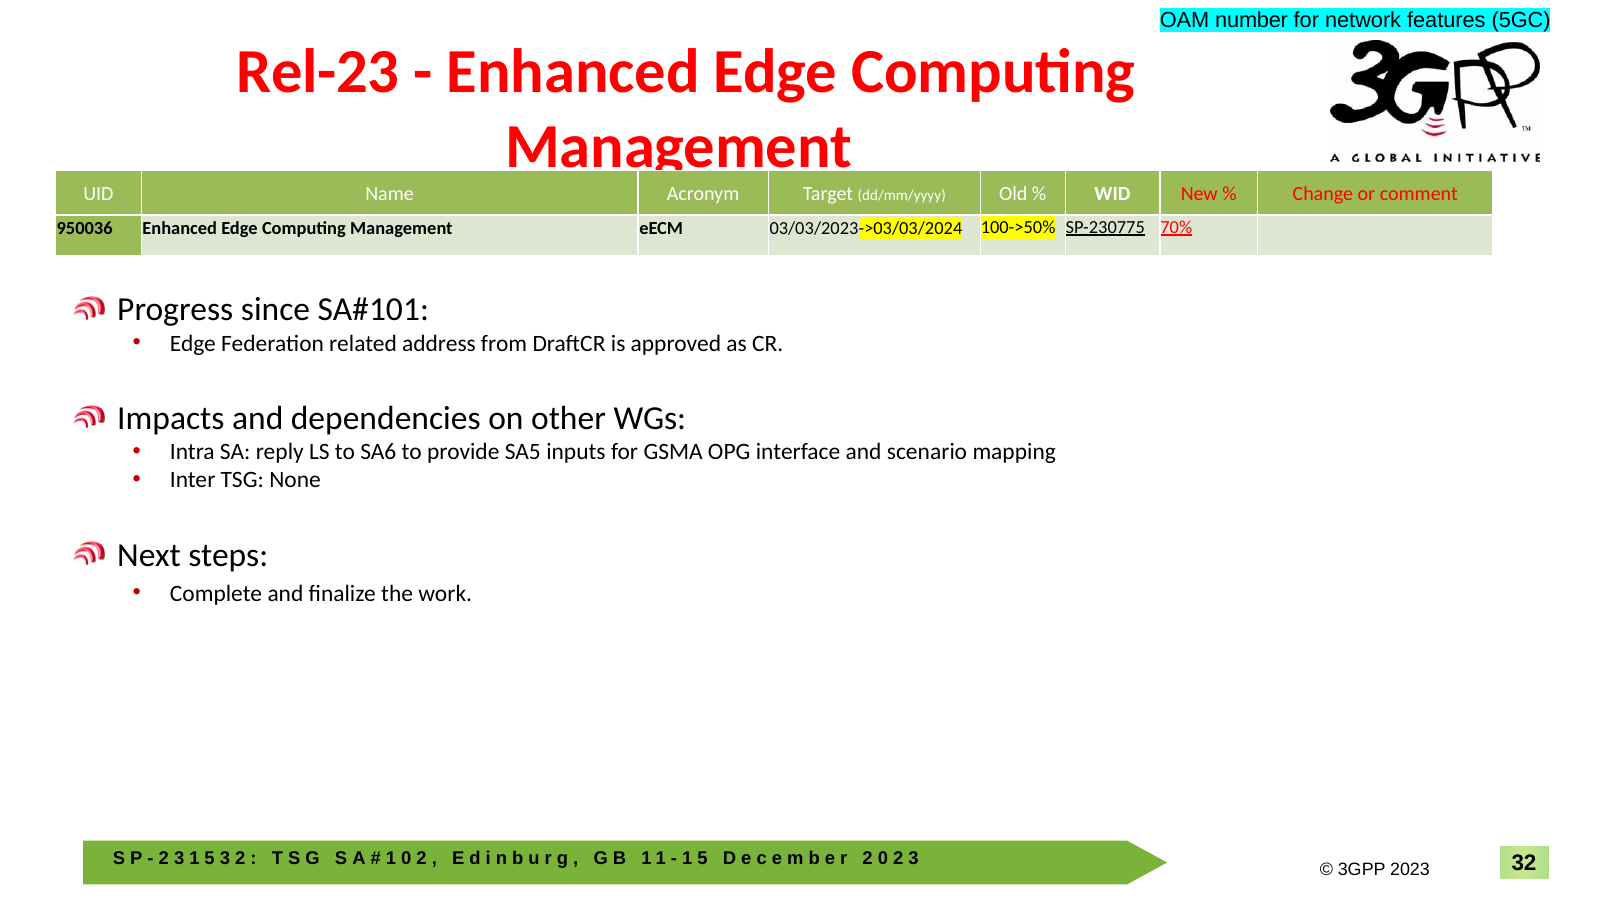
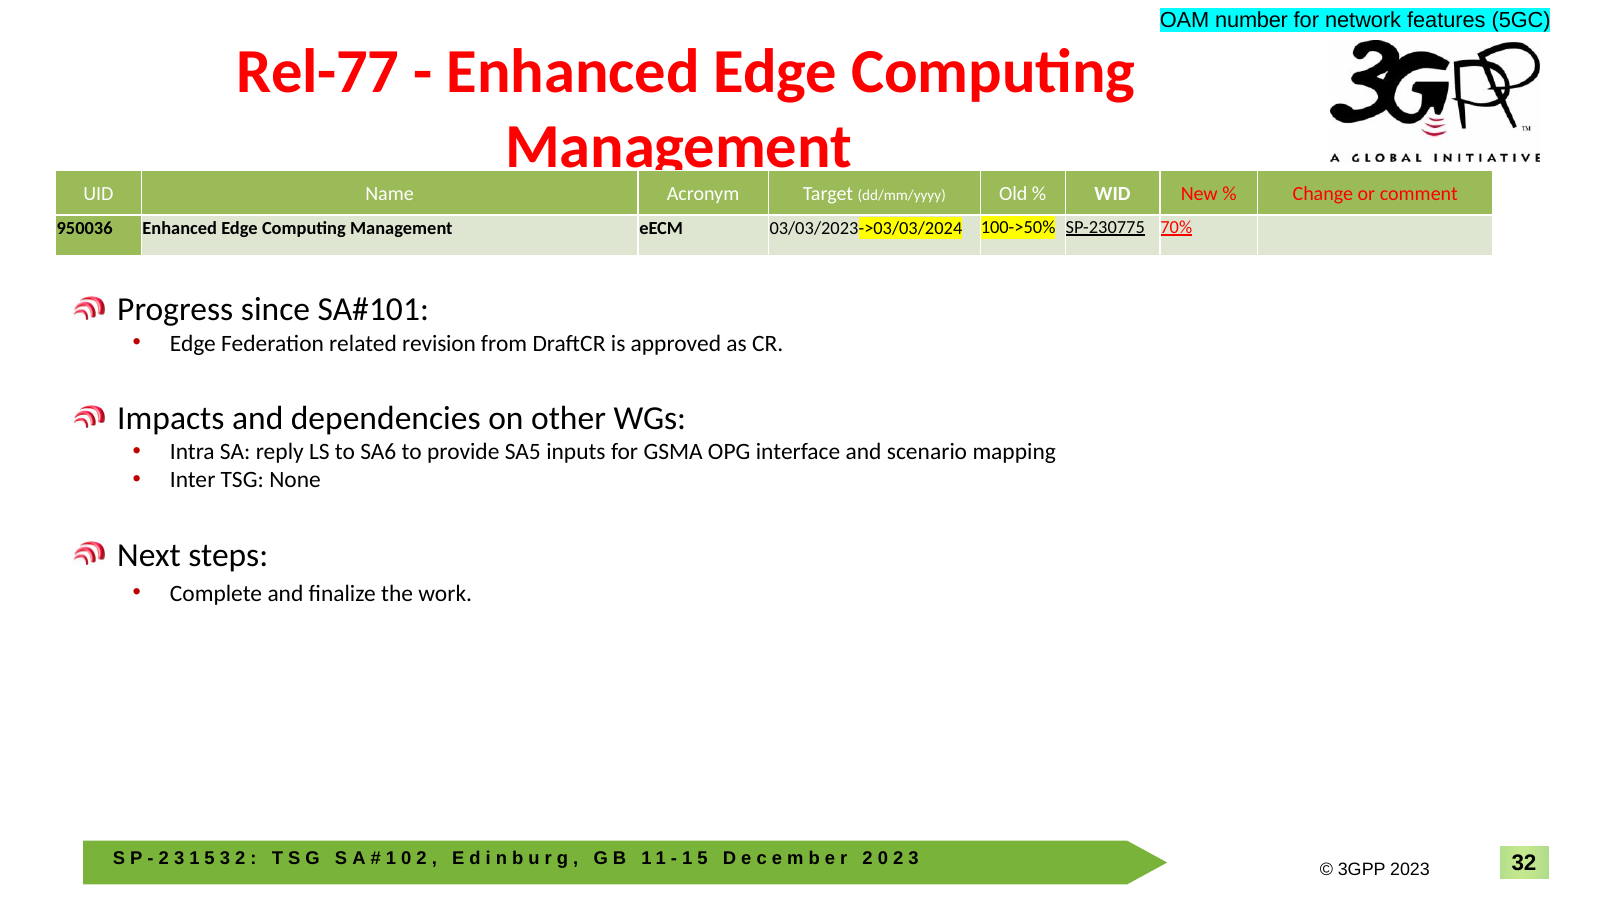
Rel-23: Rel-23 -> Rel-77 (318, 72)
address: address -> revision (439, 343)
